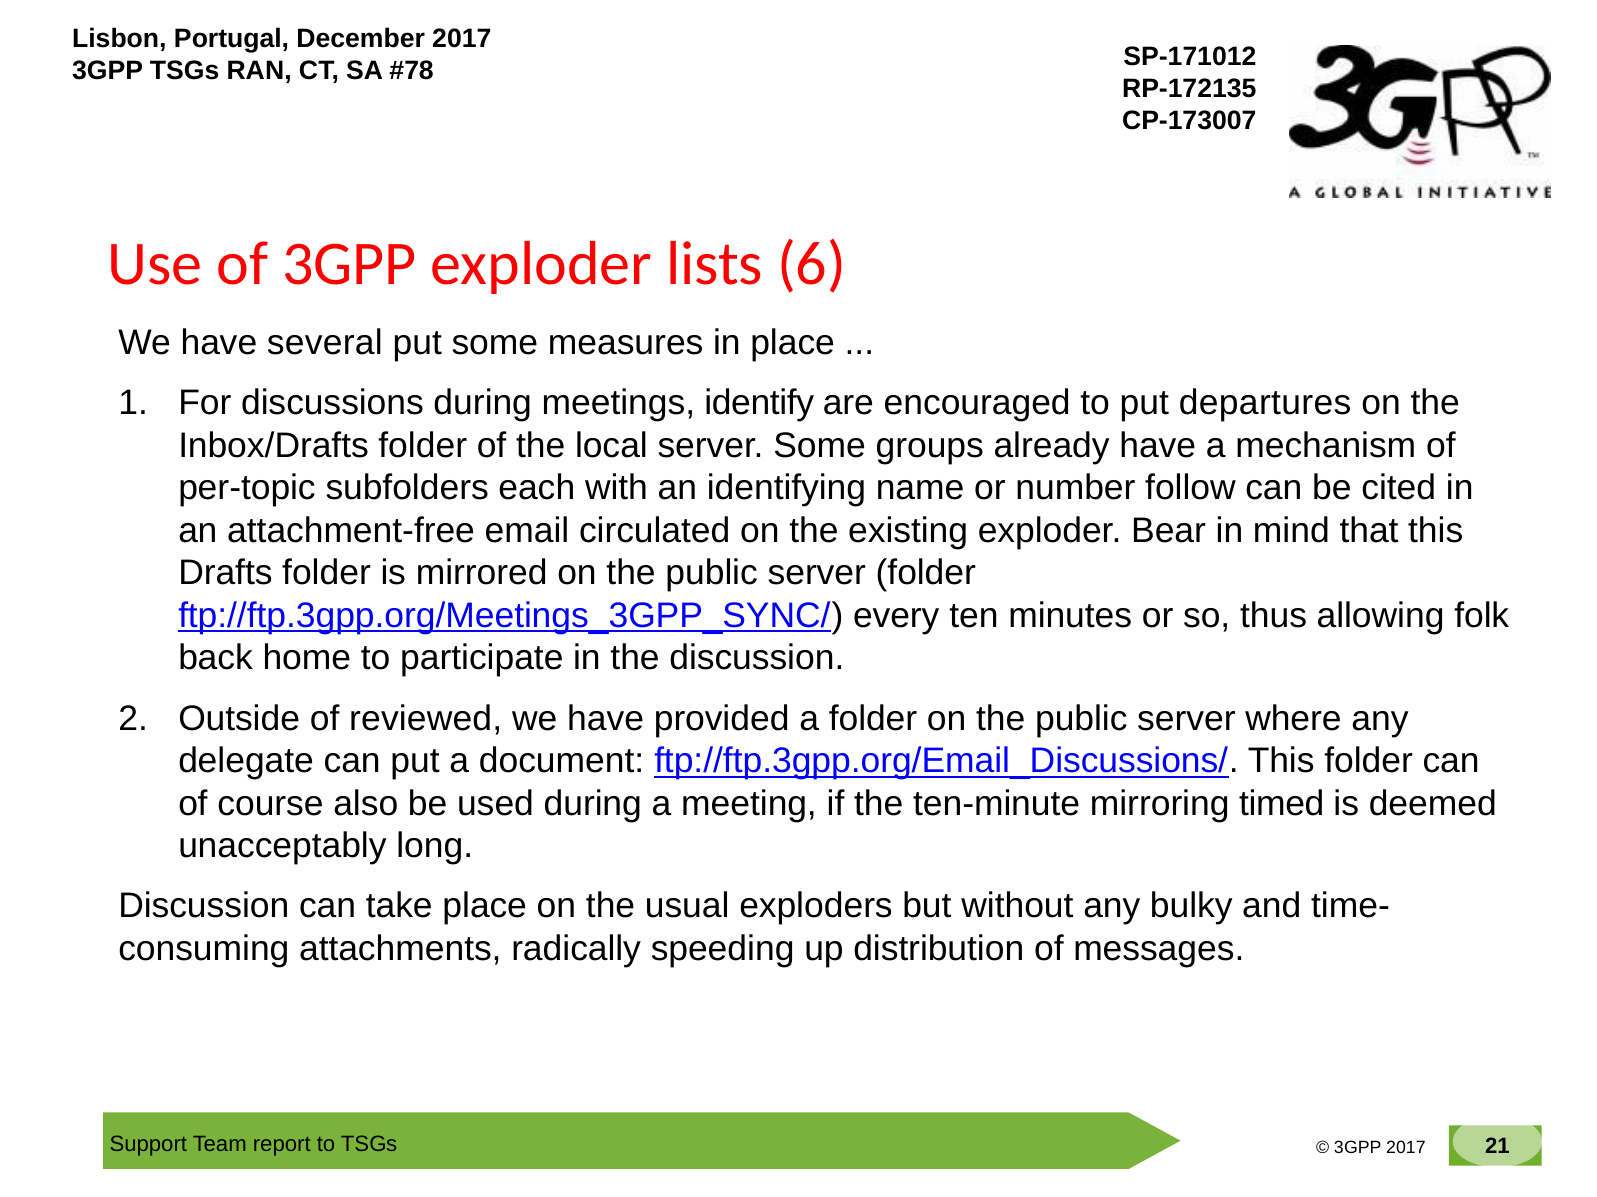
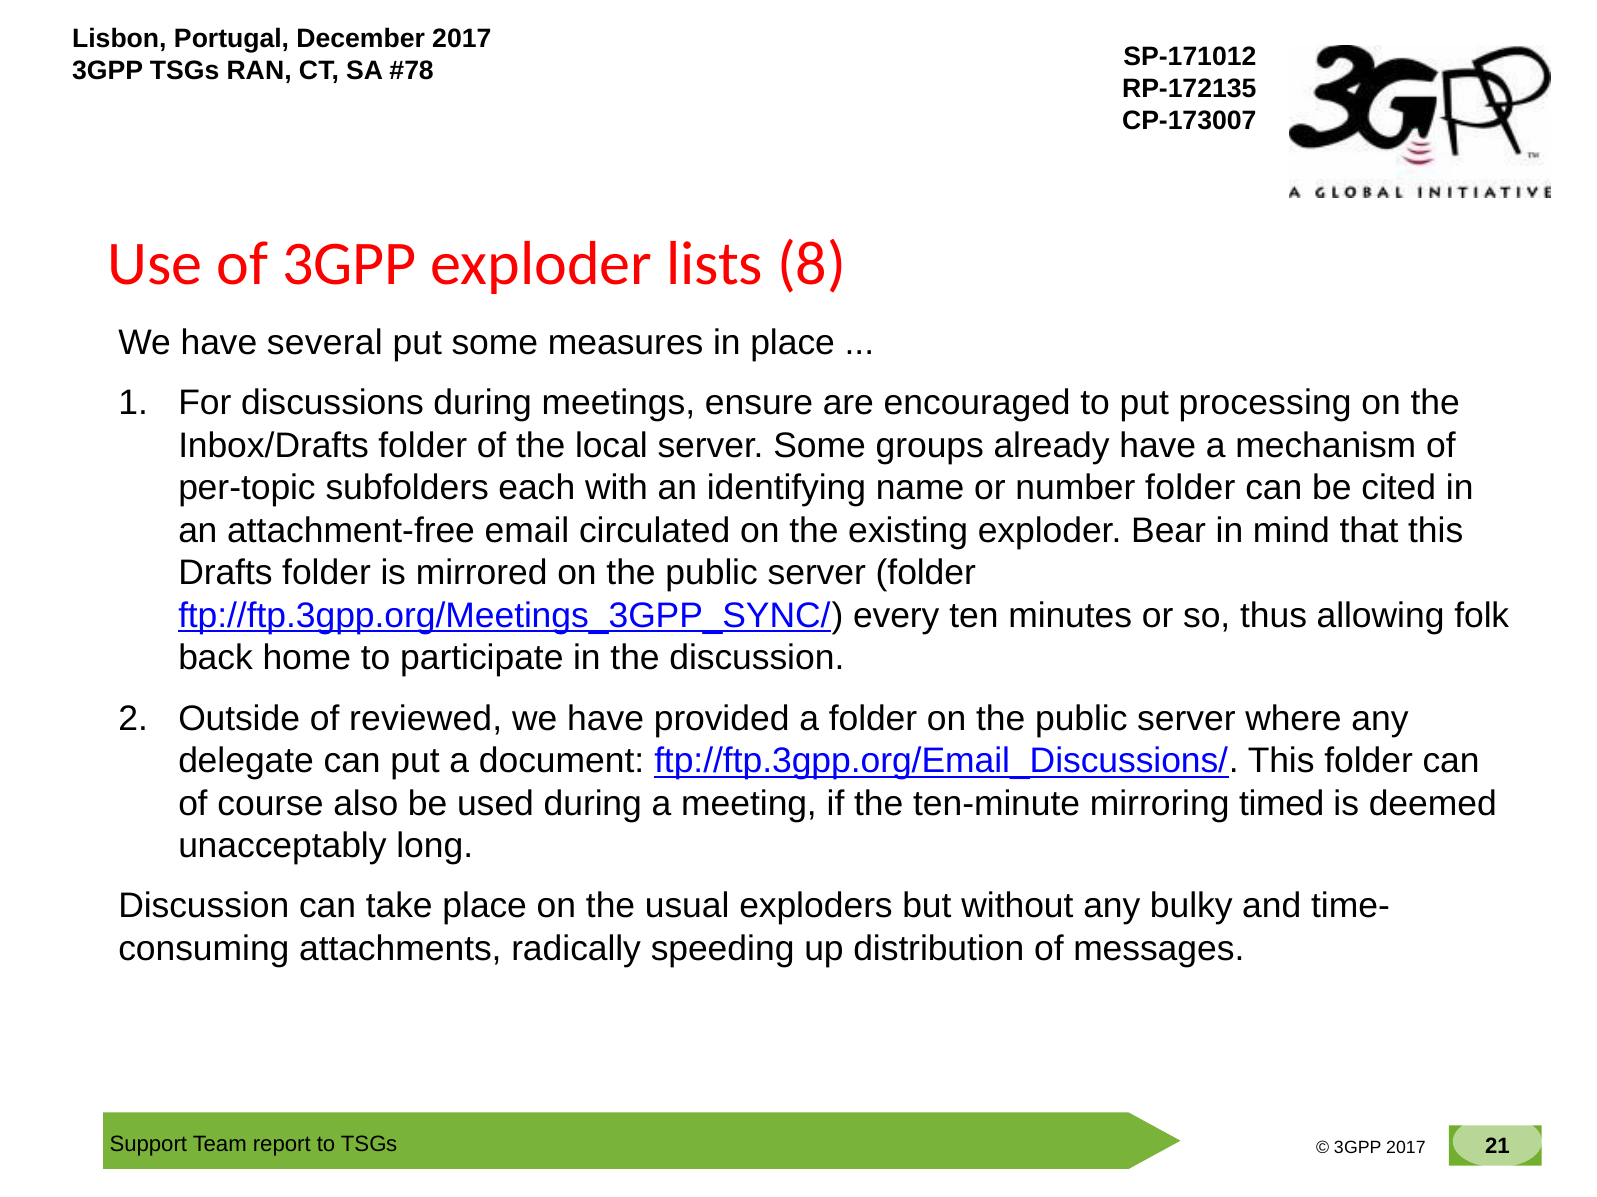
6: 6 -> 8 (812, 264)
identify: identify -> ensure (759, 403)
departures: departures -> processing (1265, 403)
number follow: follow -> folder (1190, 488)
